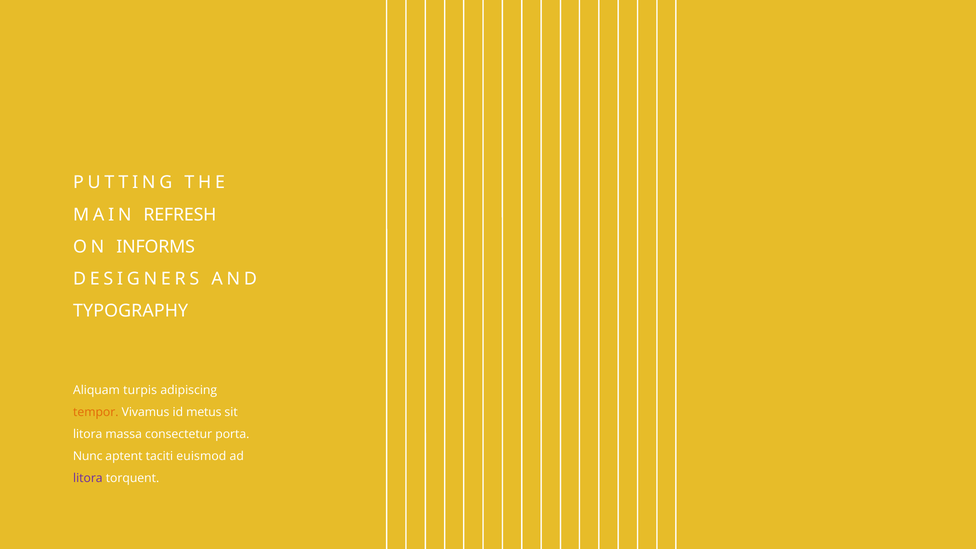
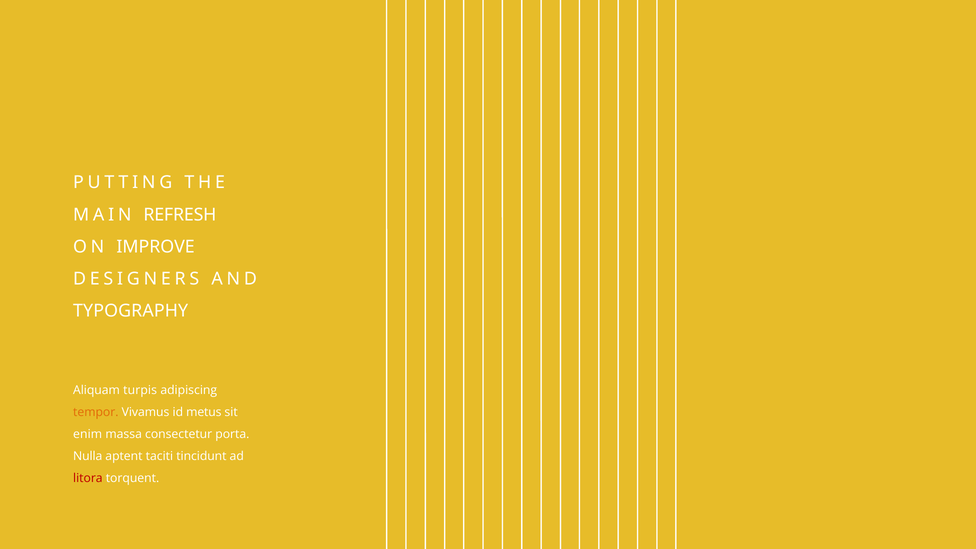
INFORMS: INFORMS -> IMPROVE (156, 247)
litora: litora -> enim (88, 434)
Nunc: Nunc -> Nulla (88, 456)
euismod: euismod -> tincidunt (201, 456)
litora colour: purple -> red (88, 478)
